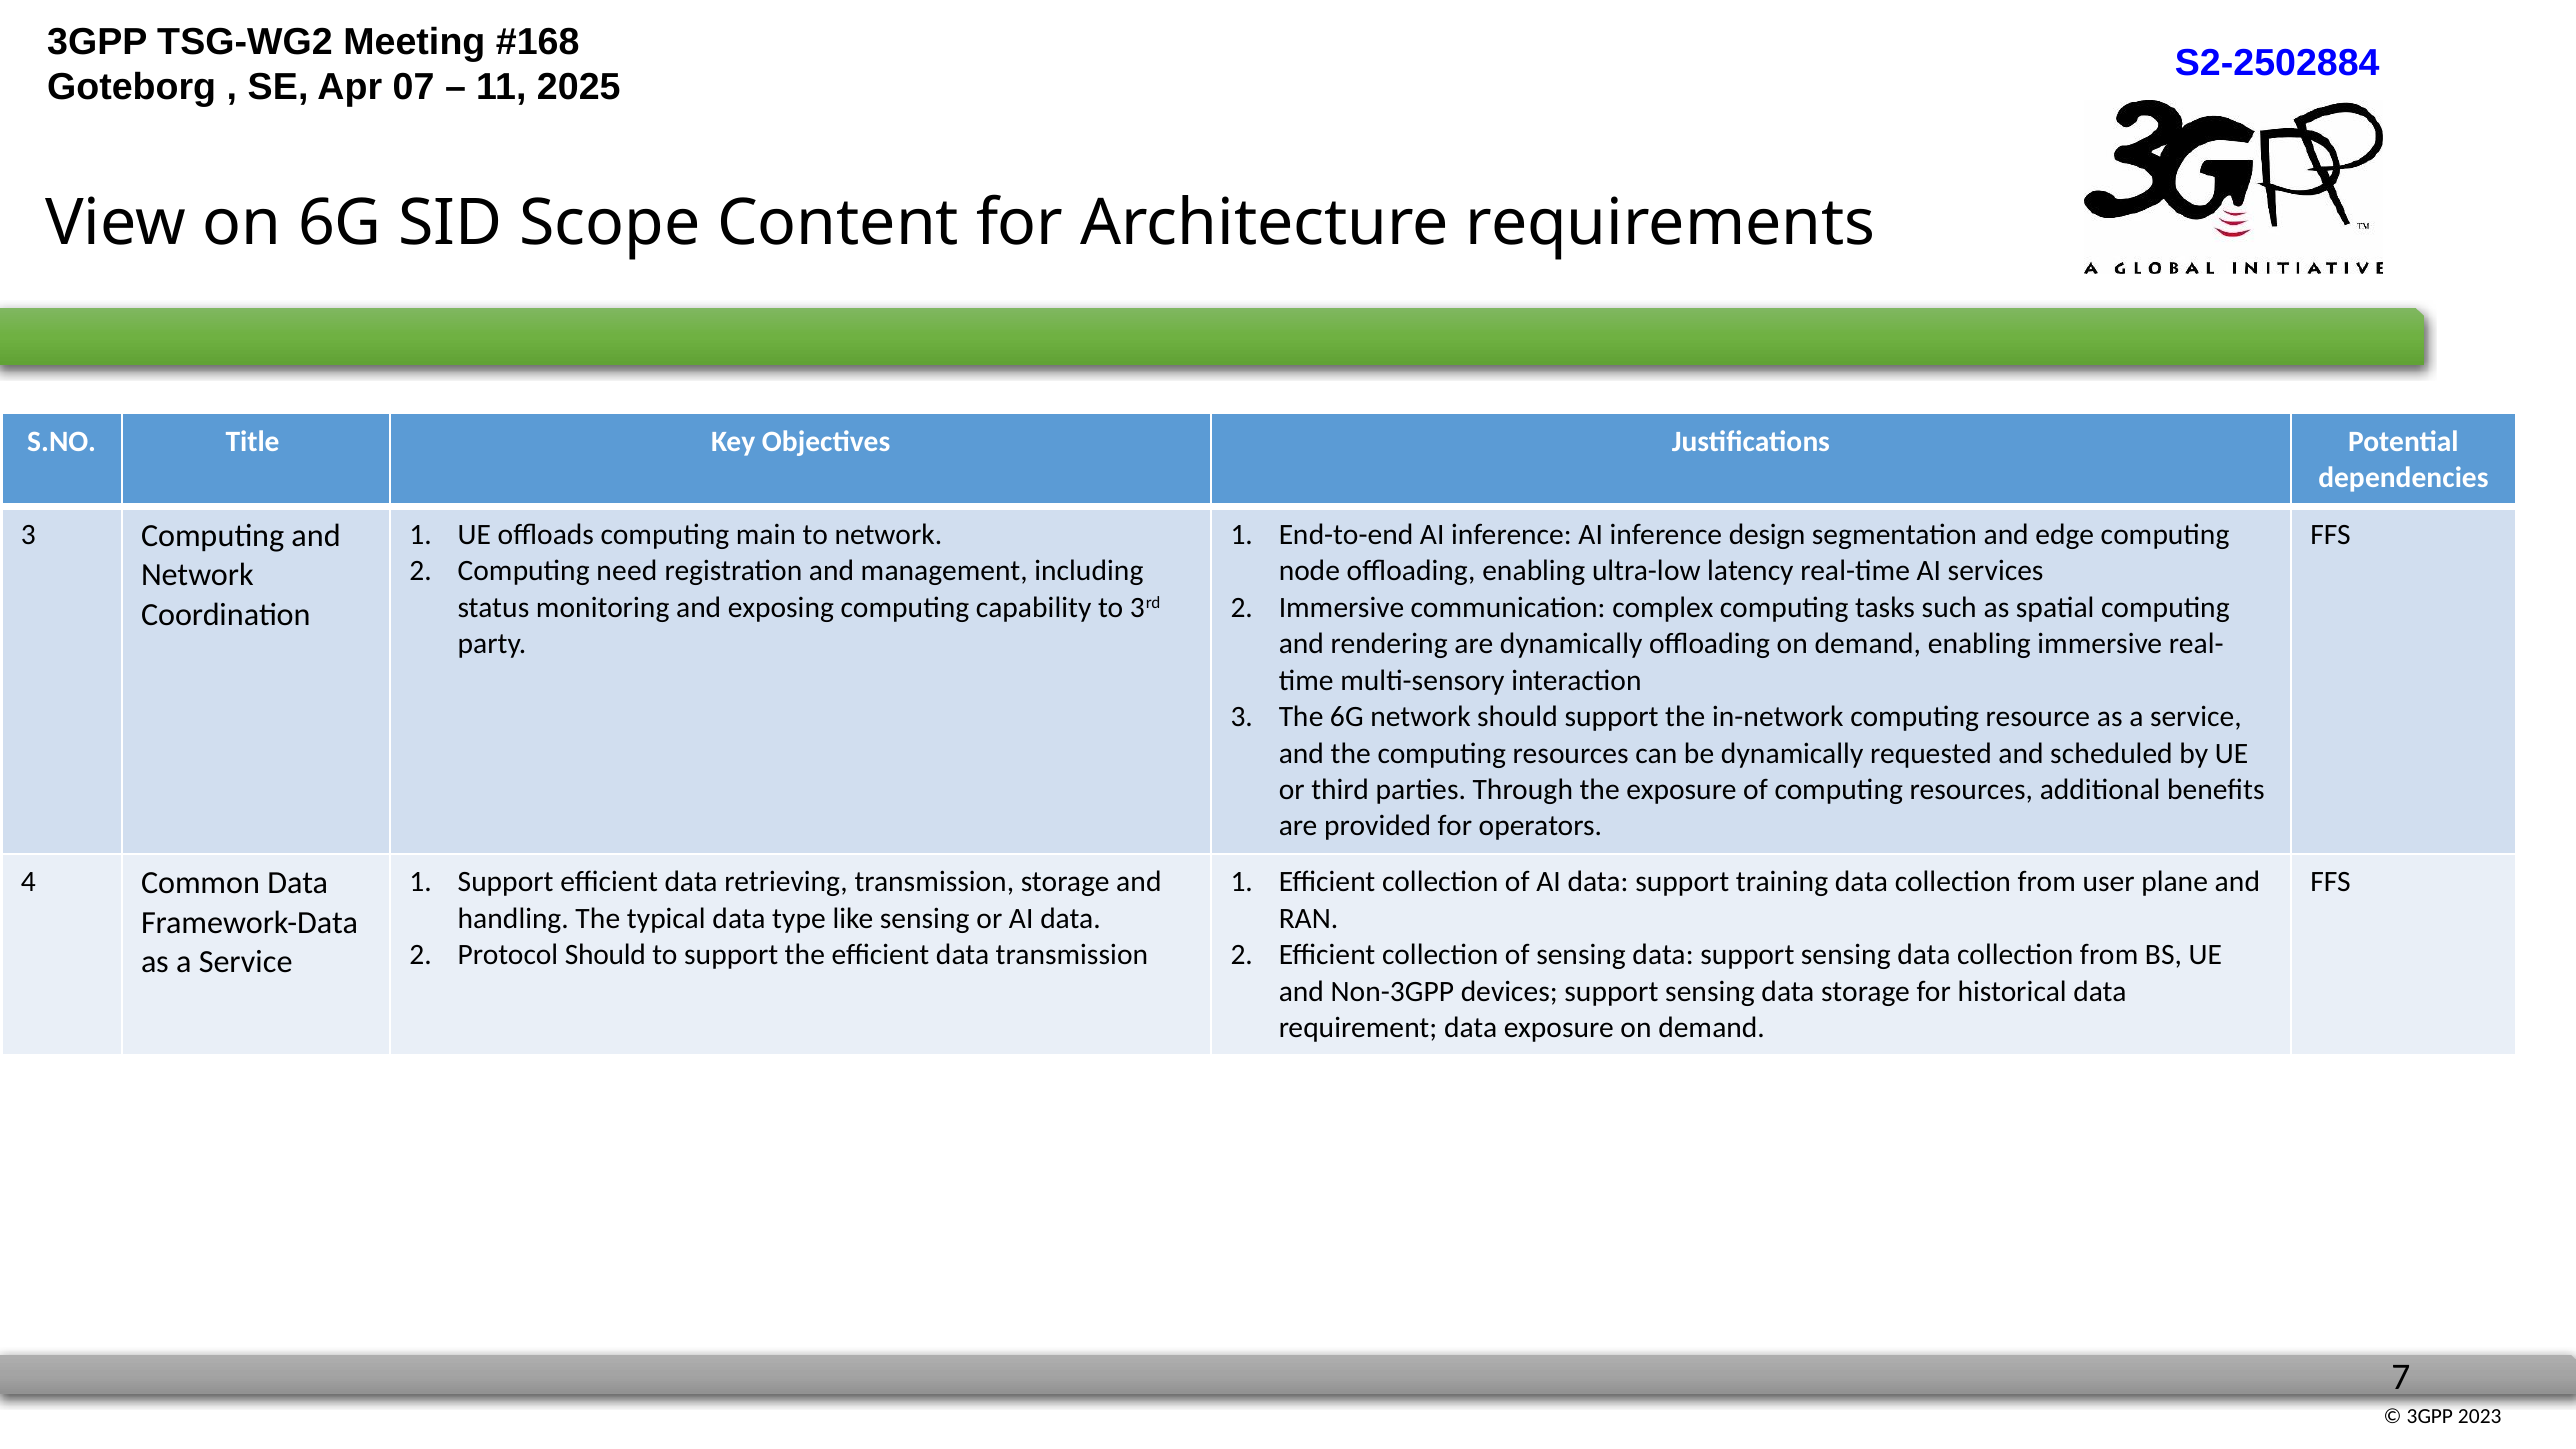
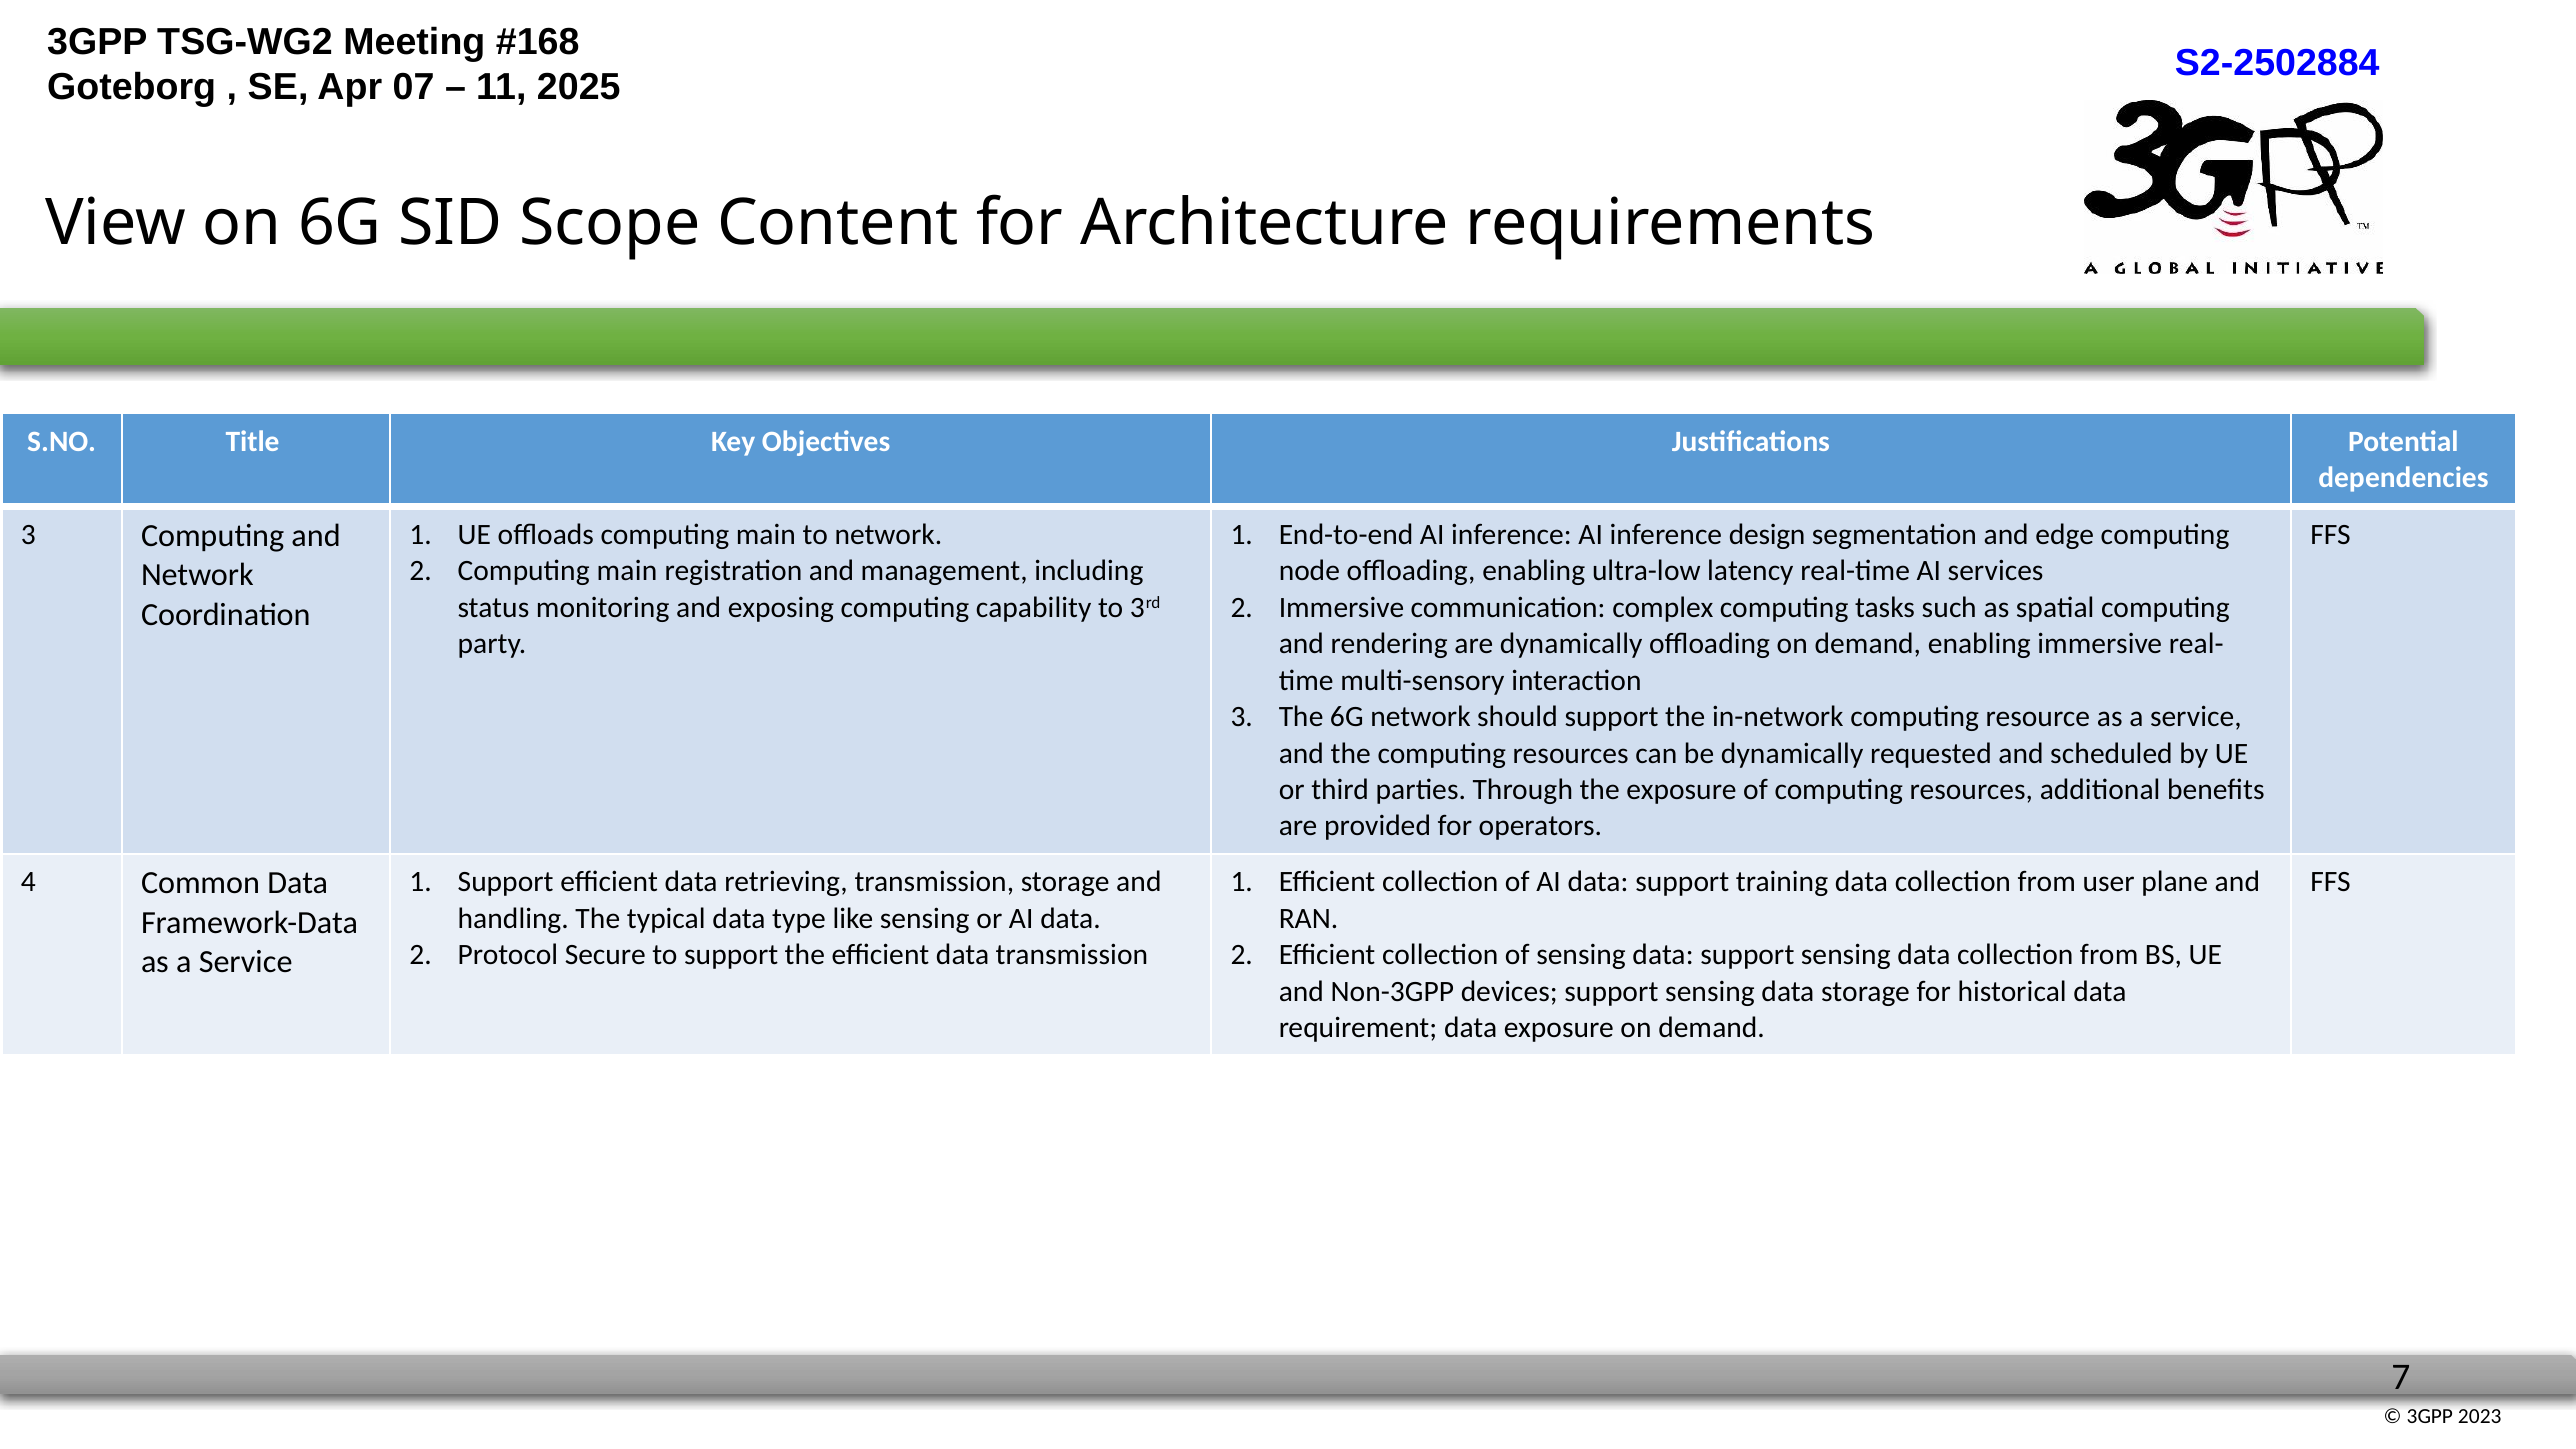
need: need -> main (627, 571)
Protocol Should: Should -> Secure (605, 955)
